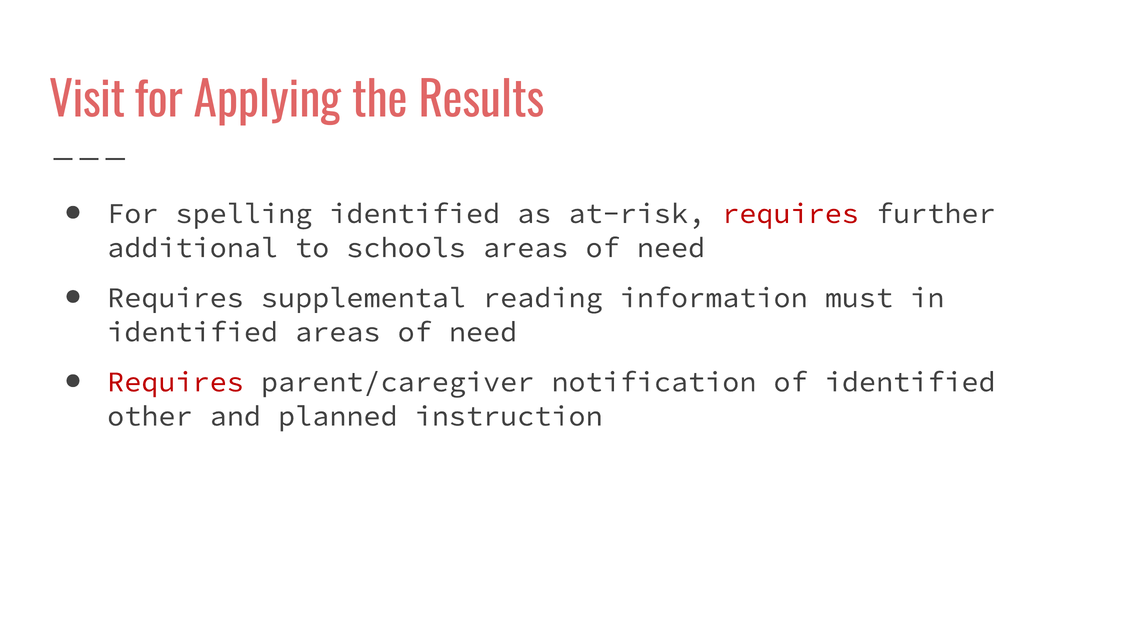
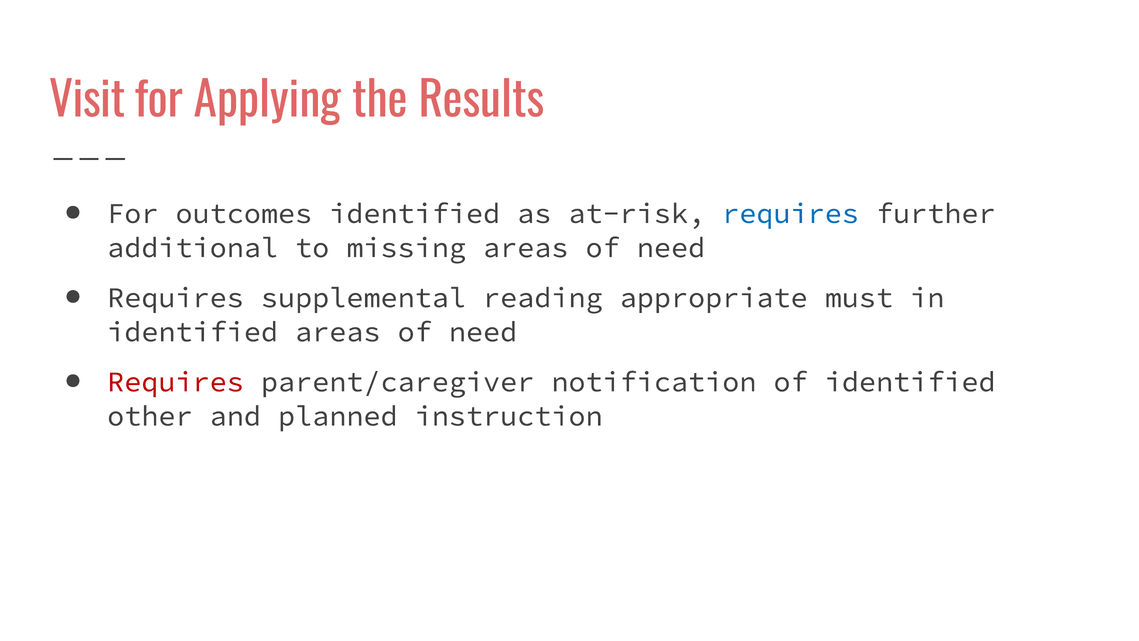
spelling: spelling -> outcomes (244, 213)
requires colour: red -> blue (791, 213)
schools: schools -> missing (406, 248)
information: information -> appropriate (714, 298)
